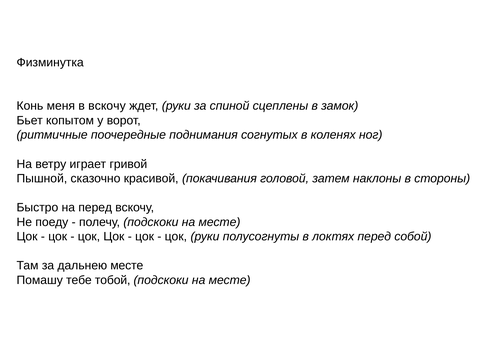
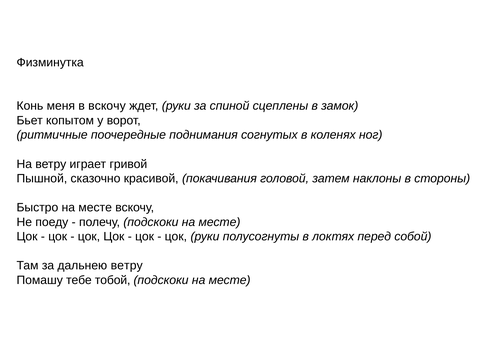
Быстро на перед: перед -> месте (95, 208)
дальнею месте: месте -> ветру (127, 266)
